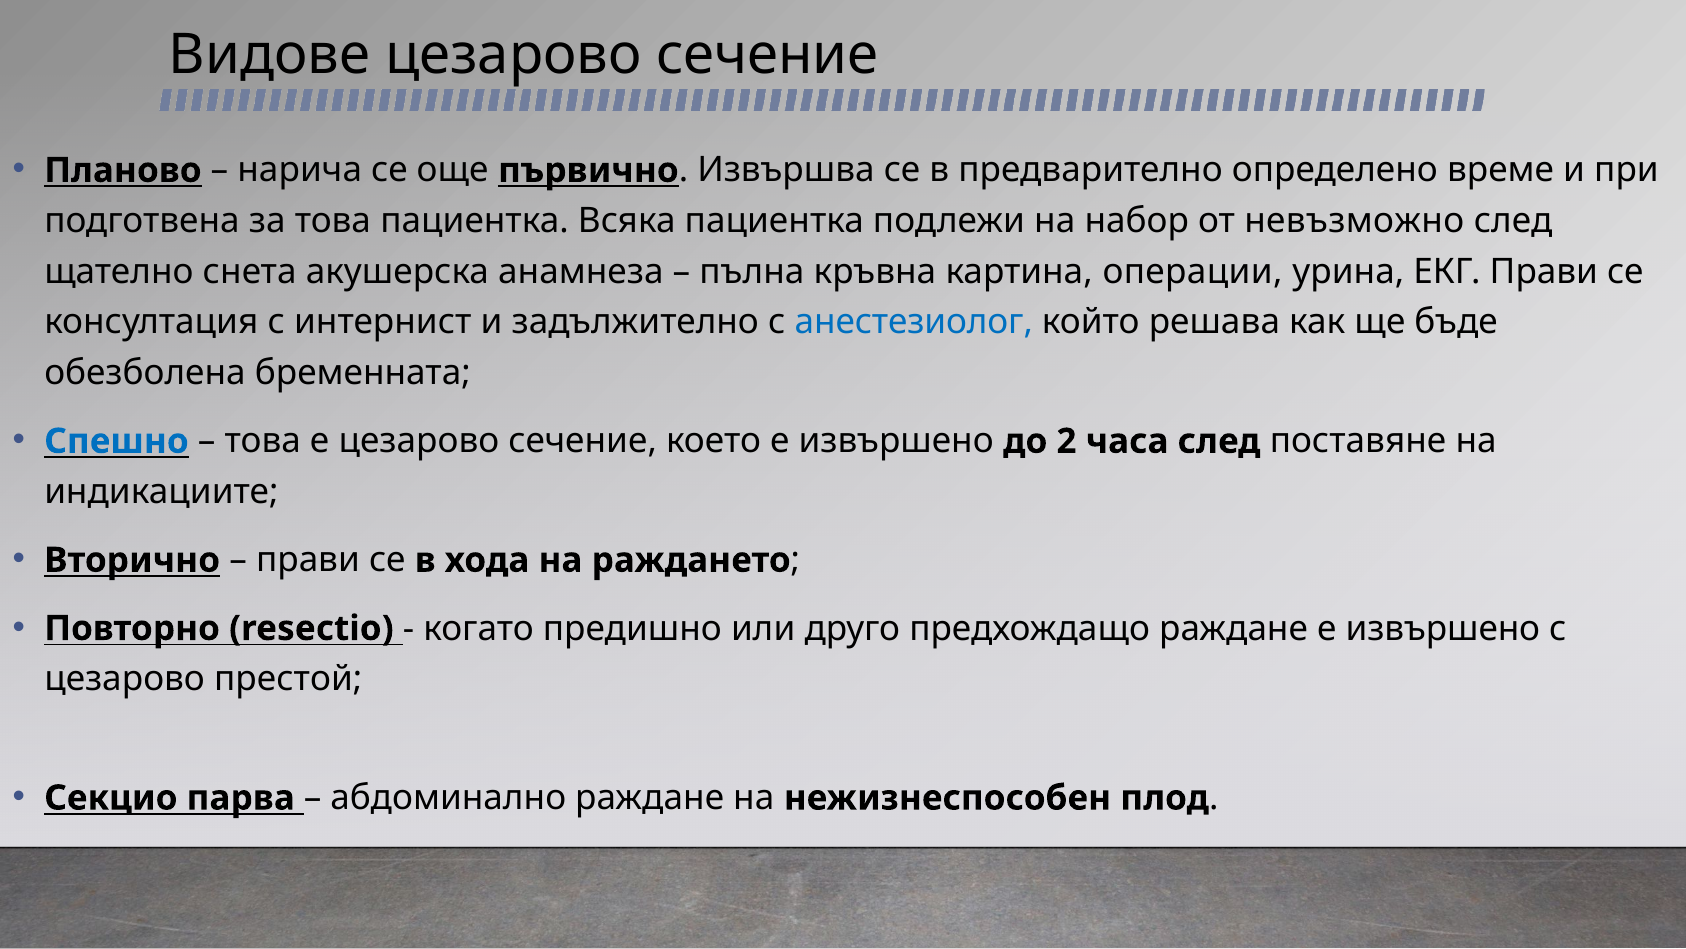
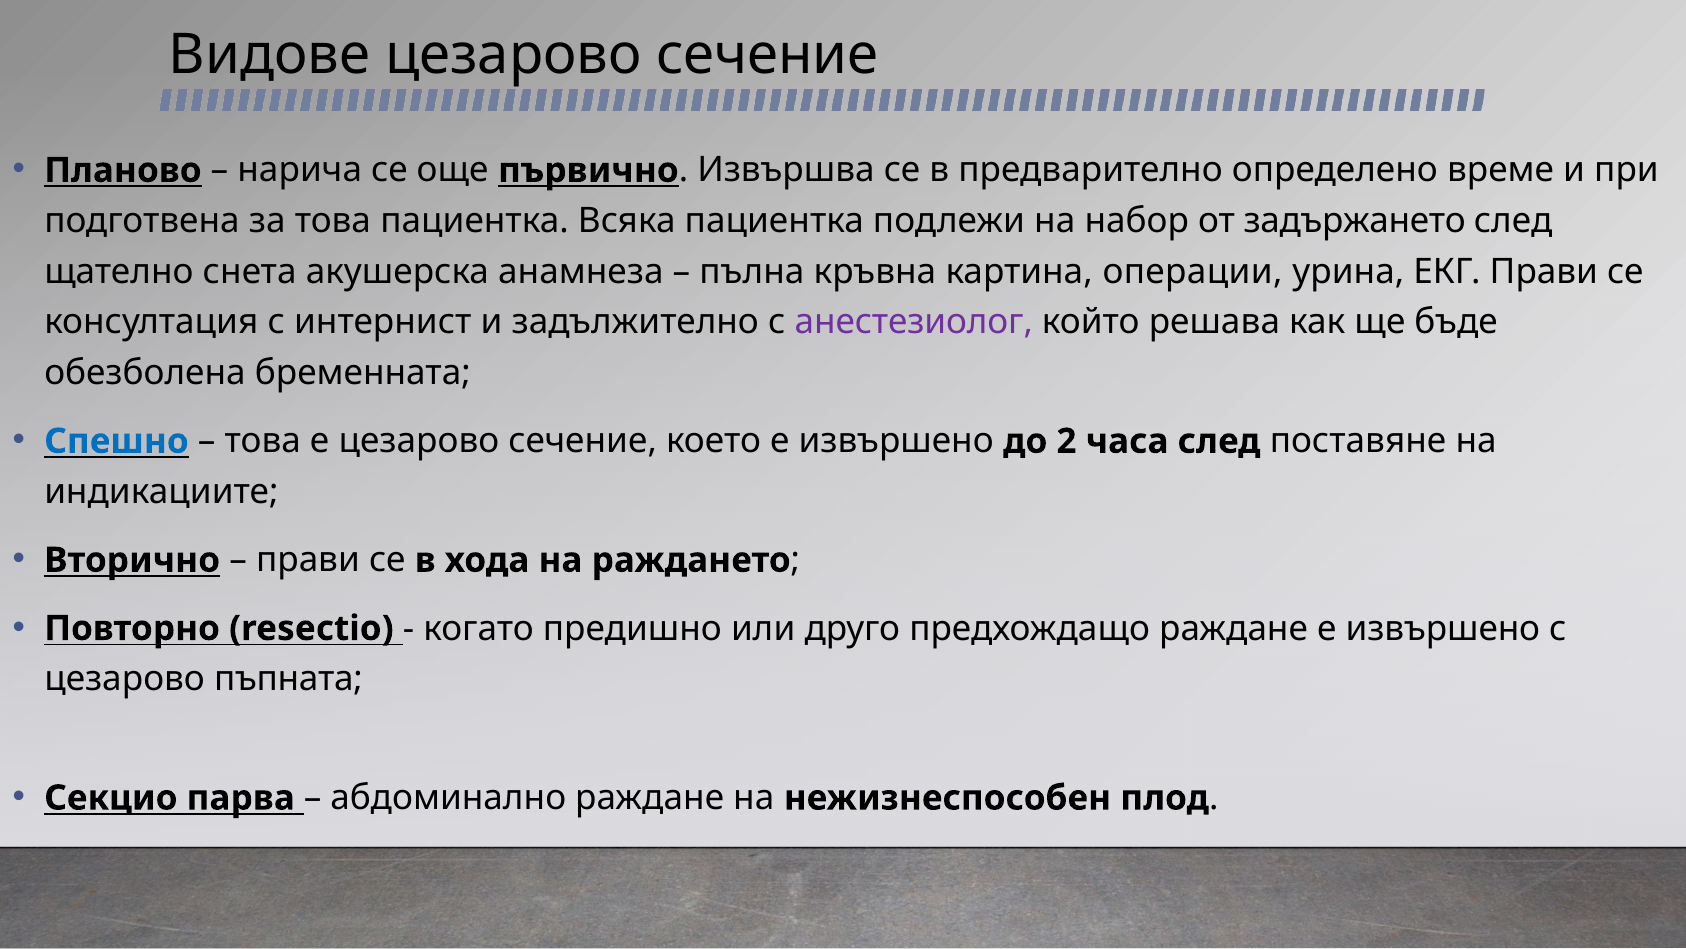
невъзможно: невъзможно -> задържането (1355, 221)
анестезиолог colour: blue -> purple (914, 322)
престой: престой -> пъпната (288, 679)
